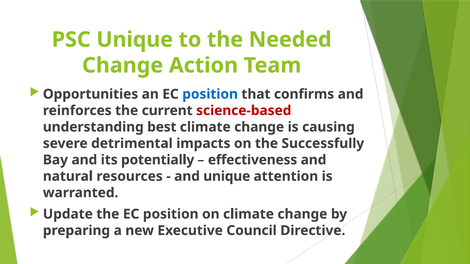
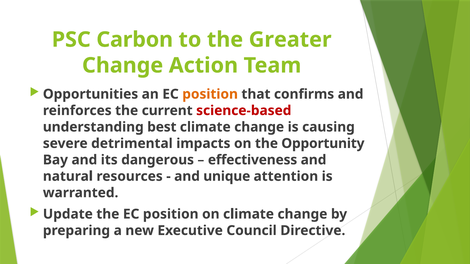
PSC Unique: Unique -> Carbon (135, 40)
Needed: Needed -> Greater (290, 40)
position colour: blue -> orange (210, 94)
Successfully: Successfully -> Opportunity (323, 144)
potentially: potentially -> dangerous (158, 160)
